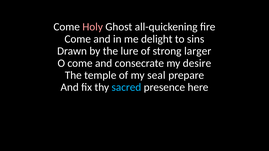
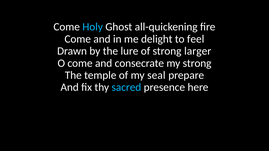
Holy colour: pink -> light blue (93, 27)
sins: sins -> feel (196, 39)
my desire: desire -> strong (197, 63)
